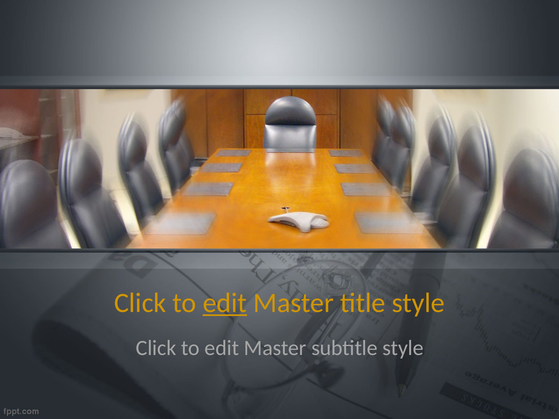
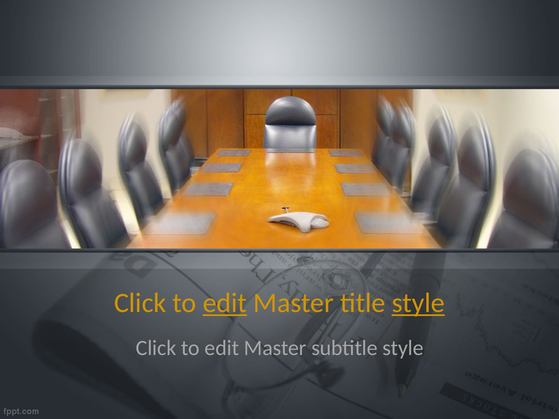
style underline: none -> present (418, 303)
